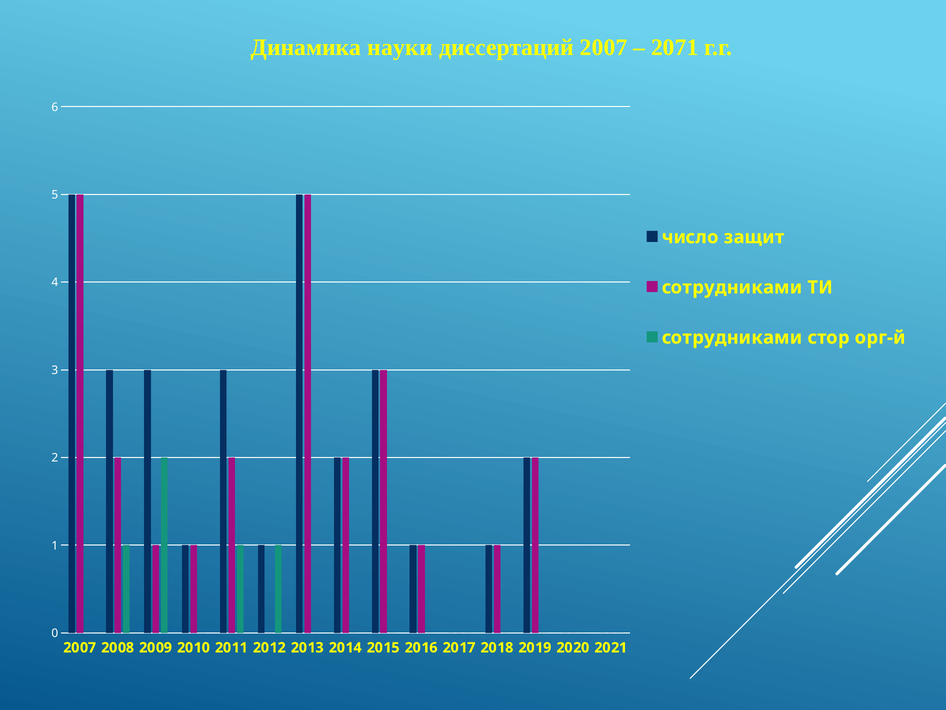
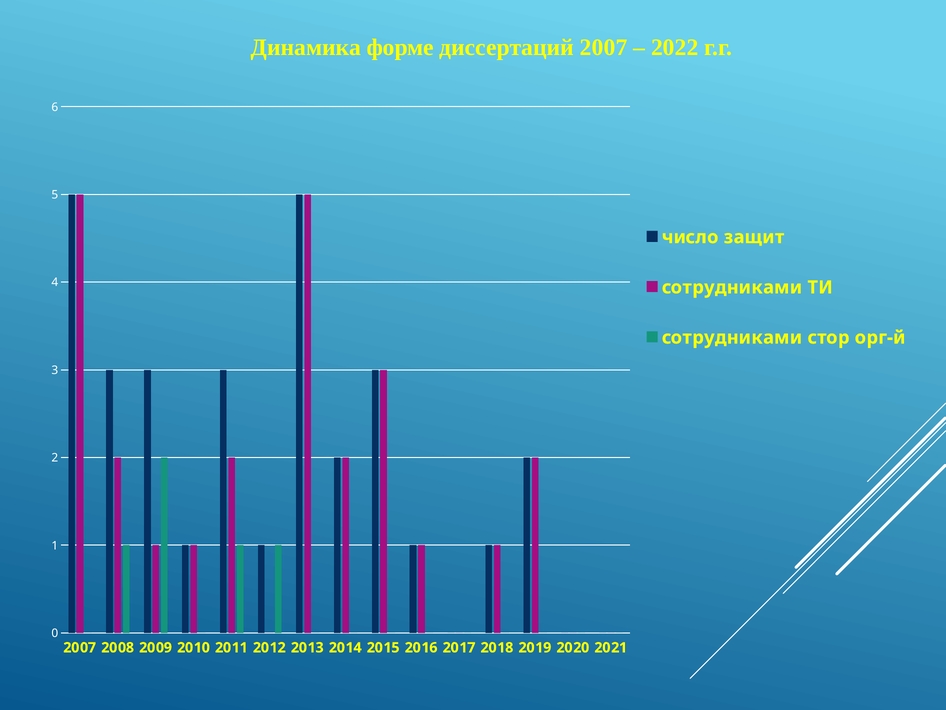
науки: науки -> форме (400, 47)
2071: 2071 -> 2022 (675, 47)
